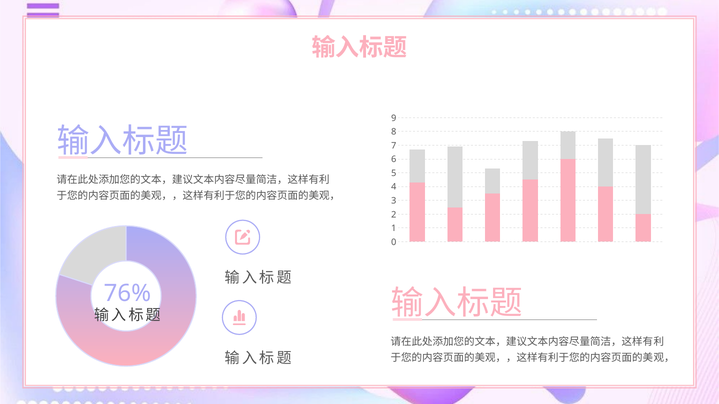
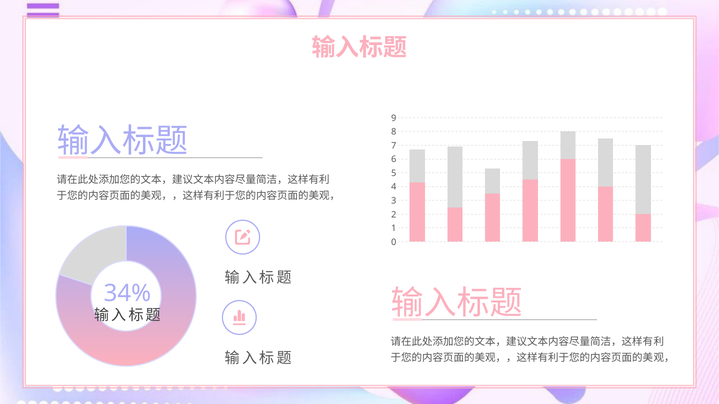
76%: 76% -> 34% (127, 294)
